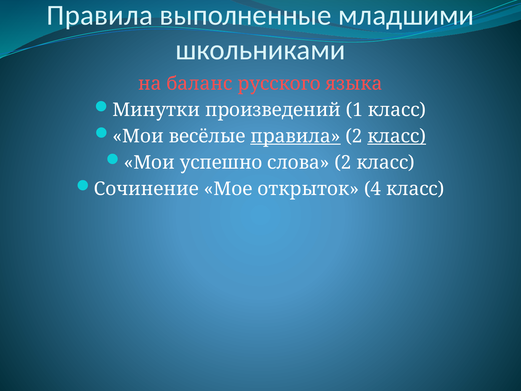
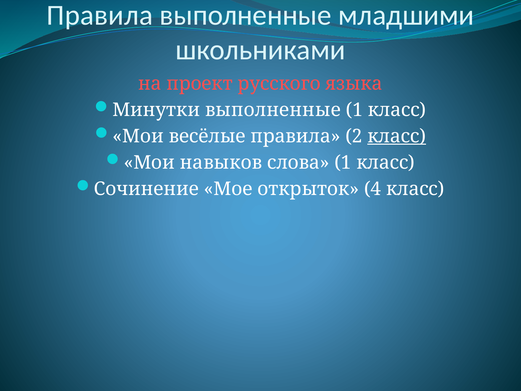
баланс: баланс -> проект (200, 83)
Минутки произведений: произведений -> выполненные (273, 110)
правила underline: present -> none (296, 136)
успешно: успешно -> навыков (221, 162)
слова 2: 2 -> 1 (343, 162)
